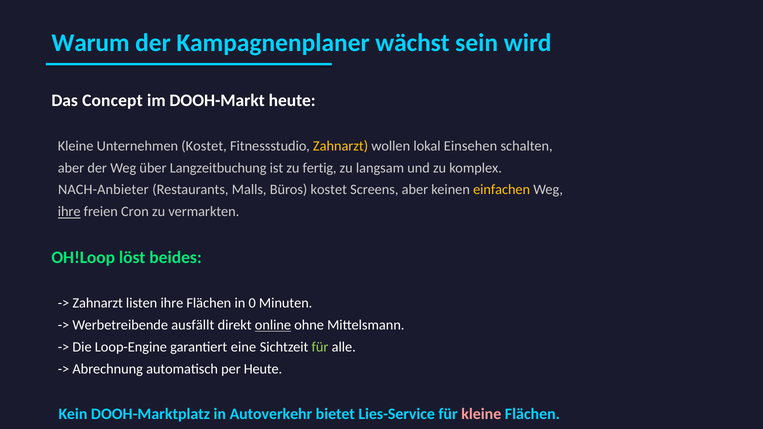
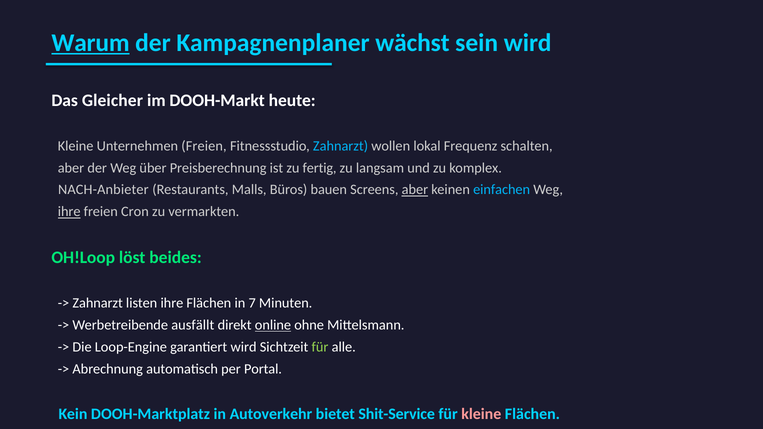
Warum underline: none -> present (90, 43)
Concept: Concept -> Gleicher (112, 100)
Unternehmen Kostet: Kostet -> Freien (204, 146)
Zahnarzt colour: yellow -> light blue (341, 146)
Einsehen: Einsehen -> Frequenz (471, 146)
Langzeitbuchung: Langzeitbuchung -> Preisberechnung (218, 168)
Büros kostet: kostet -> bauen (329, 190)
aber underline: none -> present (415, 190)
einfachen colour: yellow -> light blue (502, 190)
0: 0 -> 7 (252, 303)
garantiert eine: eine -> wird (244, 347)
per Heute: Heute -> Portal (263, 369)
Lies-Service: Lies-Service -> Shit-Service (397, 414)
